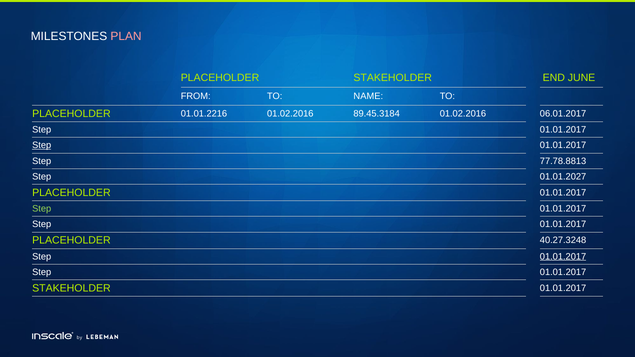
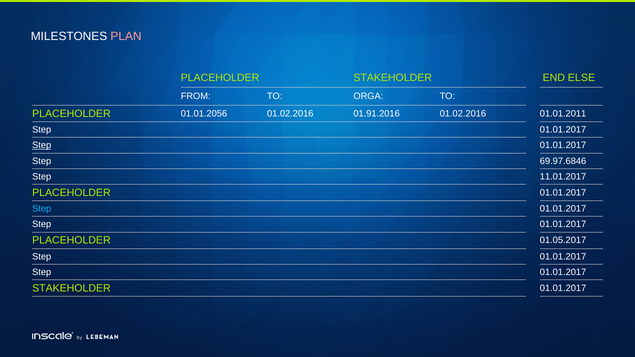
JUNE: JUNE -> ELSE (581, 78)
NAME: NAME -> ORGA (368, 97)
01.01.2216: 01.01.2216 -> 01.01.2056 (204, 114)
89.45.3184: 89.45.3184 -> 01.91.2016 (377, 114)
06.01.2017: 06.01.2017 -> 01.01.2011 (563, 114)
77.78.8813: 77.78.8813 -> 69.97.6846 (563, 161)
01.01.2027: 01.01.2027 -> 11.01.2017 (563, 177)
Step colour: light green -> light blue (42, 209)
40.27.3248: 40.27.3248 -> 01.05.2017 (563, 241)
01.01.2017 underline: present -> none (563, 257)
